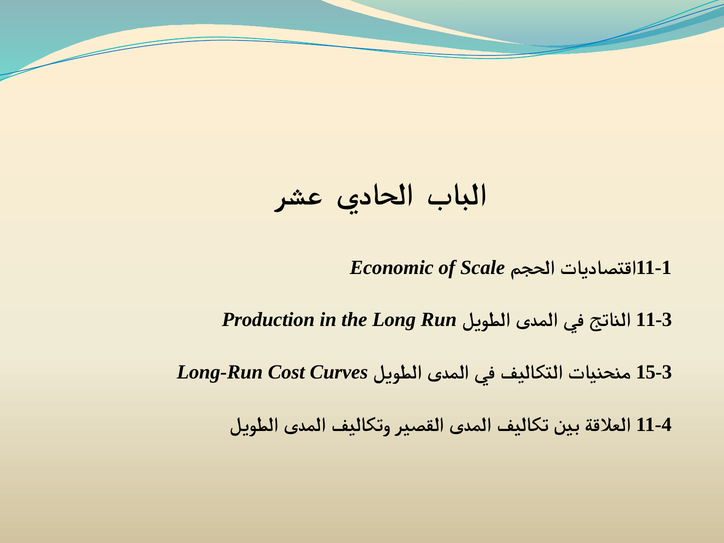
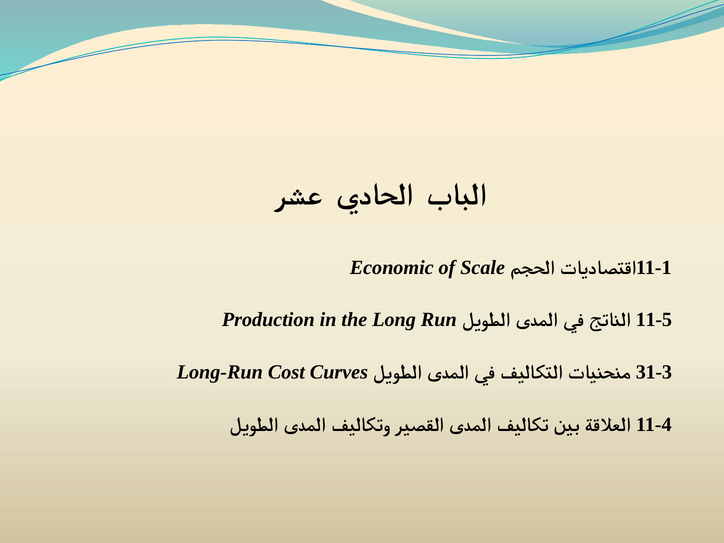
11-3: 11-3 -> 11-5 (654, 320)
15-3: 15-3 -> 31-3 (654, 372)
